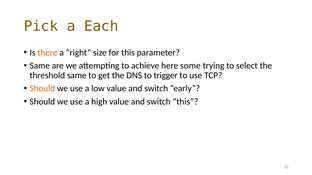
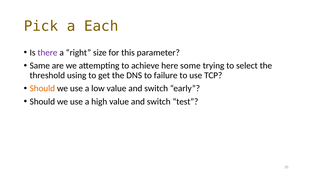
there colour: orange -> purple (47, 53)
threshold same: same -> using (77, 76)
trigger: trigger -> failure (166, 76)
switch this: this -> test (185, 102)
